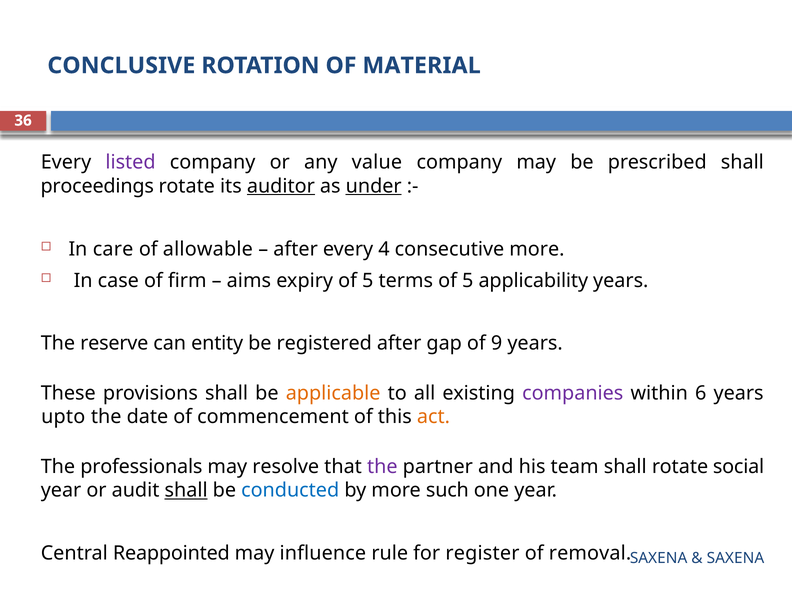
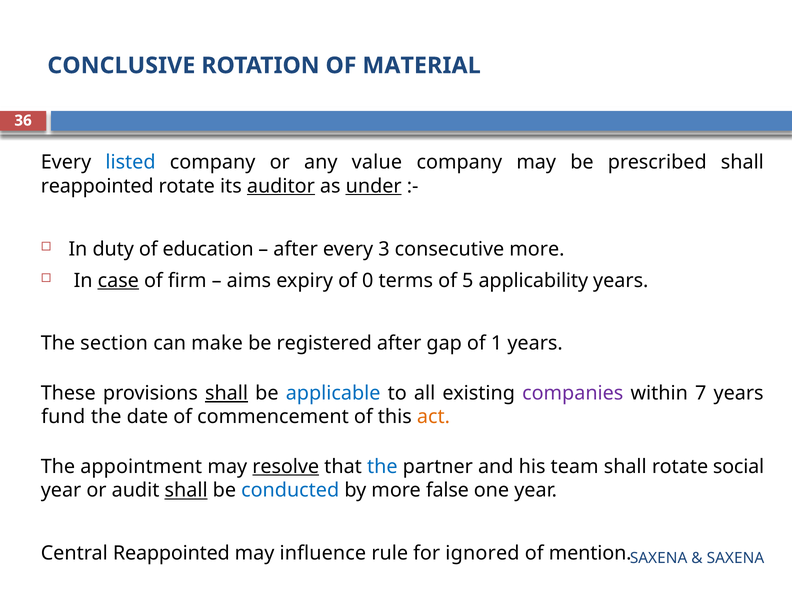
listed colour: purple -> blue (131, 162)
proceedings: proceedings -> reappointed (97, 186)
care: care -> duty (113, 249)
allowable: allowable -> education (208, 249)
4: 4 -> 3 (384, 249)
case underline: none -> present (118, 281)
expiry of 5: 5 -> 0 (368, 281)
reserve: reserve -> section (114, 343)
entity: entity -> make (217, 343)
9: 9 -> 1 (497, 343)
shall underline: none -> present (227, 393)
applicable colour: orange -> blue (333, 393)
6: 6 -> 7 (701, 393)
upto: upto -> fund (63, 417)
professionals: professionals -> appointment (141, 467)
resolve underline: none -> present (286, 467)
the colour: purple -> blue (382, 467)
such: such -> false (447, 490)
register: register -> ignored (482, 553)
removal: removal -> mention (590, 553)
